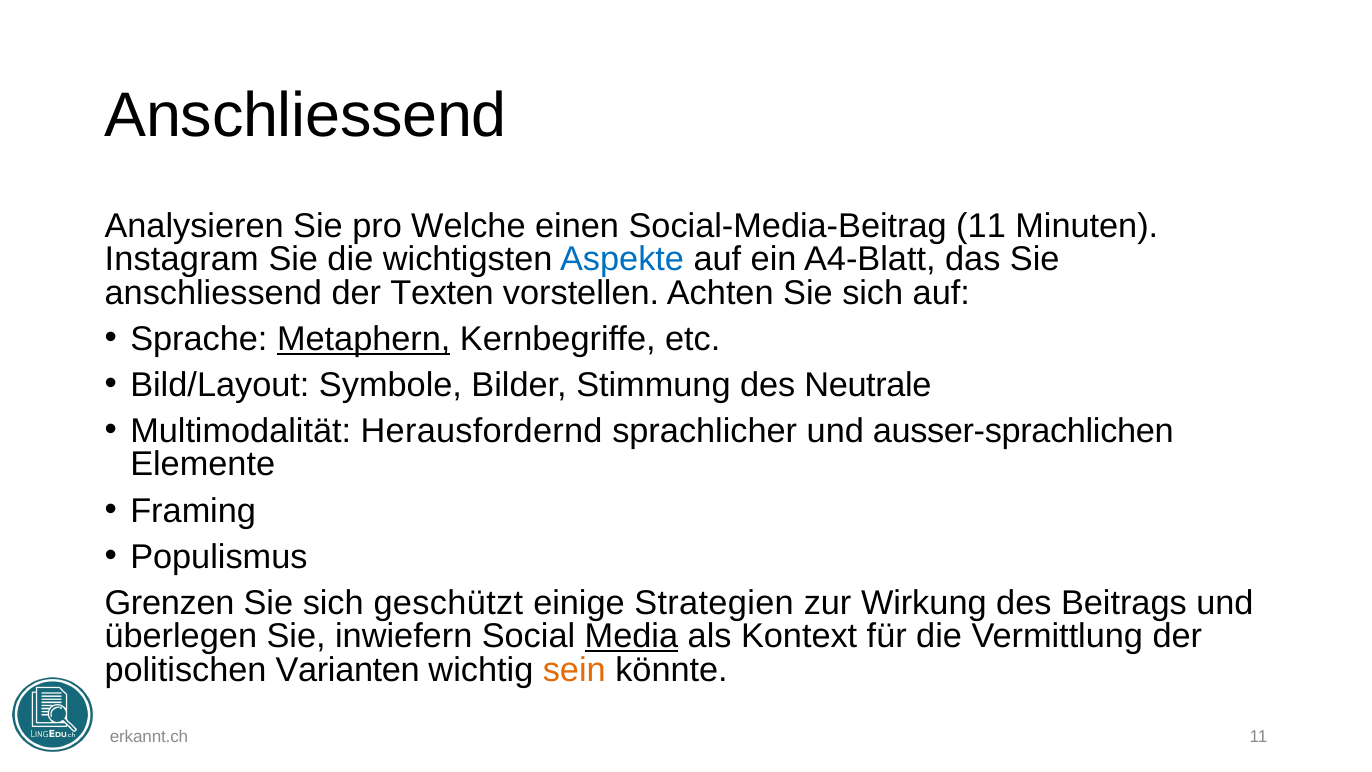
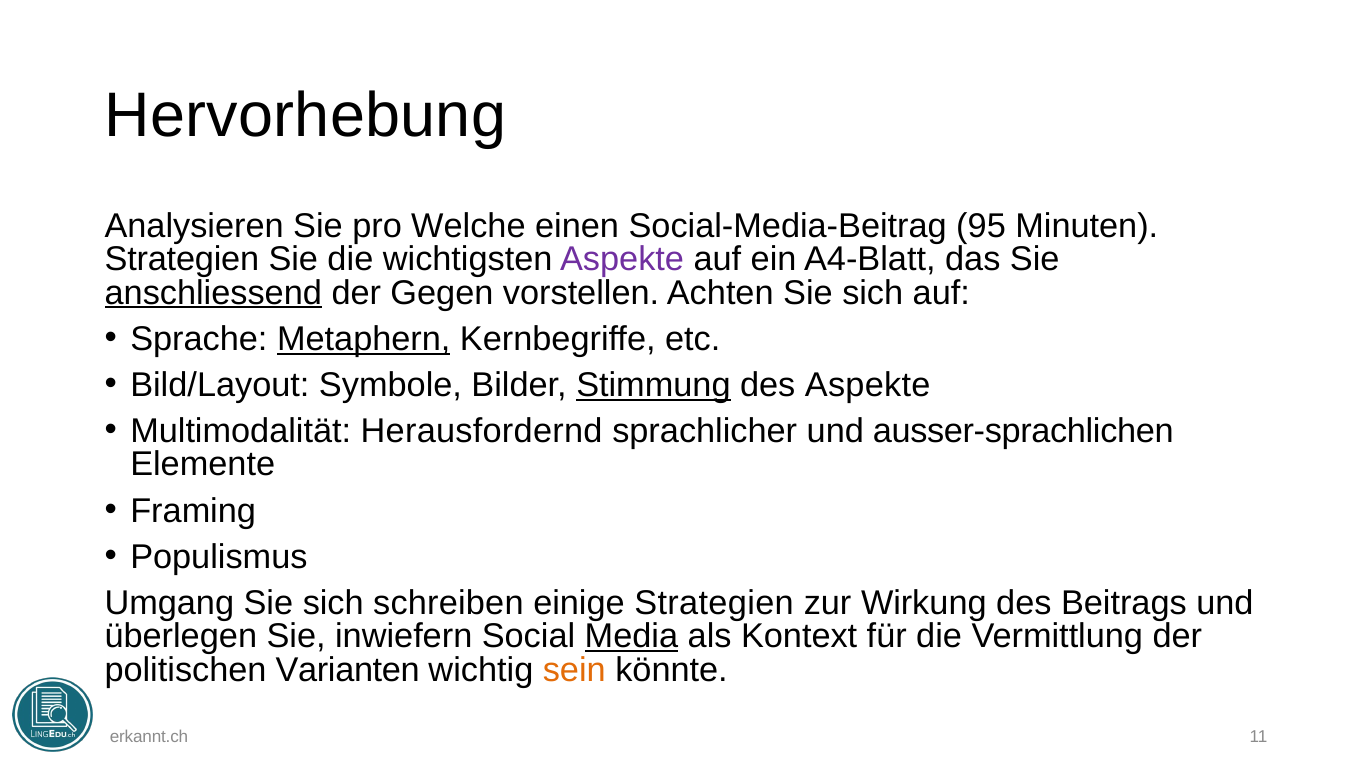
Anschliessend: Anschliessend -> Hervorhebung (305, 115)
Social-Media-Beitrag 11: 11 -> 95 (981, 226)
Instagram: Instagram -> Strategien (182, 259)
Aspekte colour: blue -> purple (622, 259)
anschliessend underline: none -> present (213, 293)
Texten: Texten -> Gegen (442, 293)
Stimmung underline: none -> present (653, 385)
des Neutrale: Neutrale -> Aspekte (868, 385)
Grenzen: Grenzen -> Umgang (169, 603)
geschützt: geschützt -> schreiben (448, 603)
